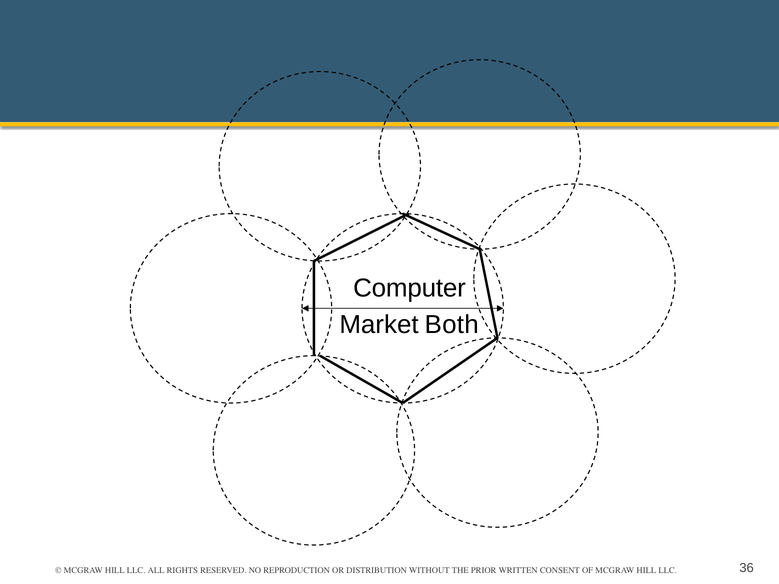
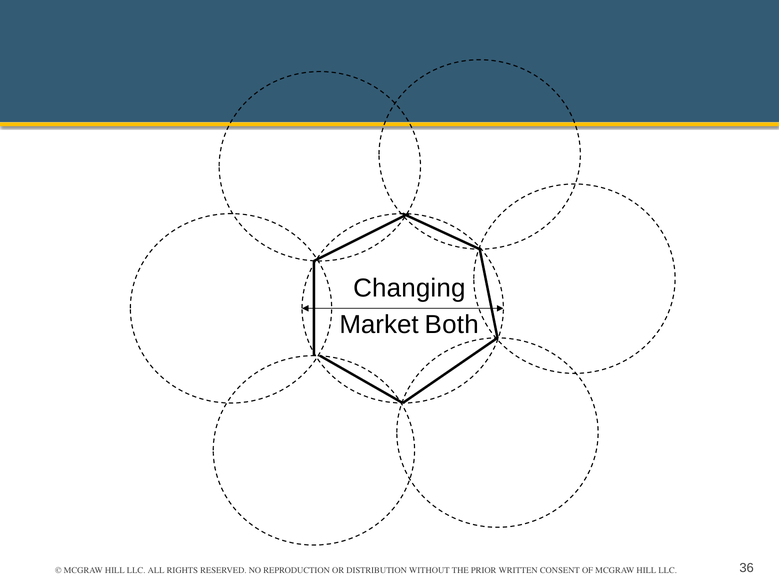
Computer: Computer -> Changing (409, 288)
